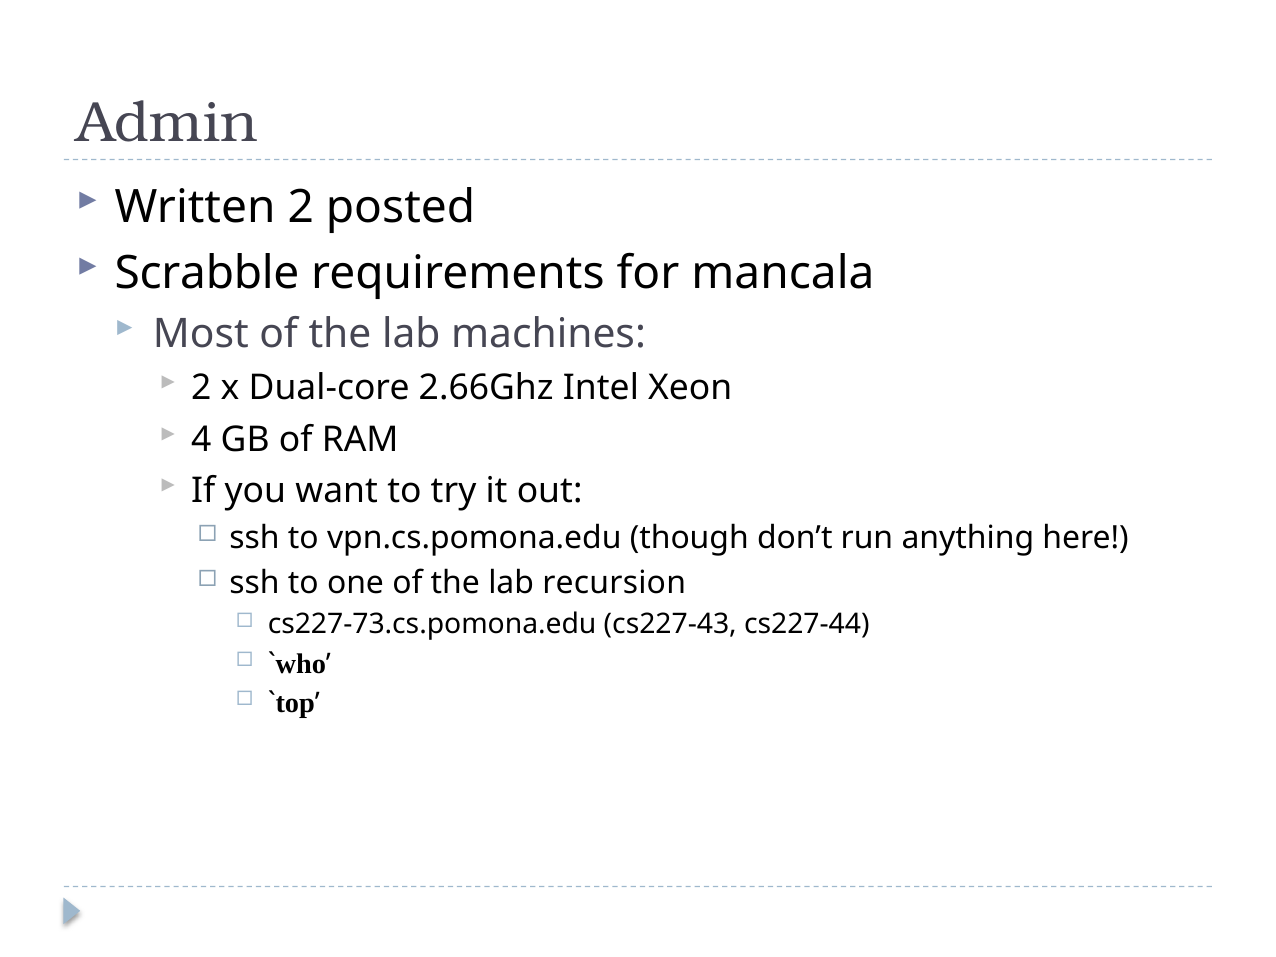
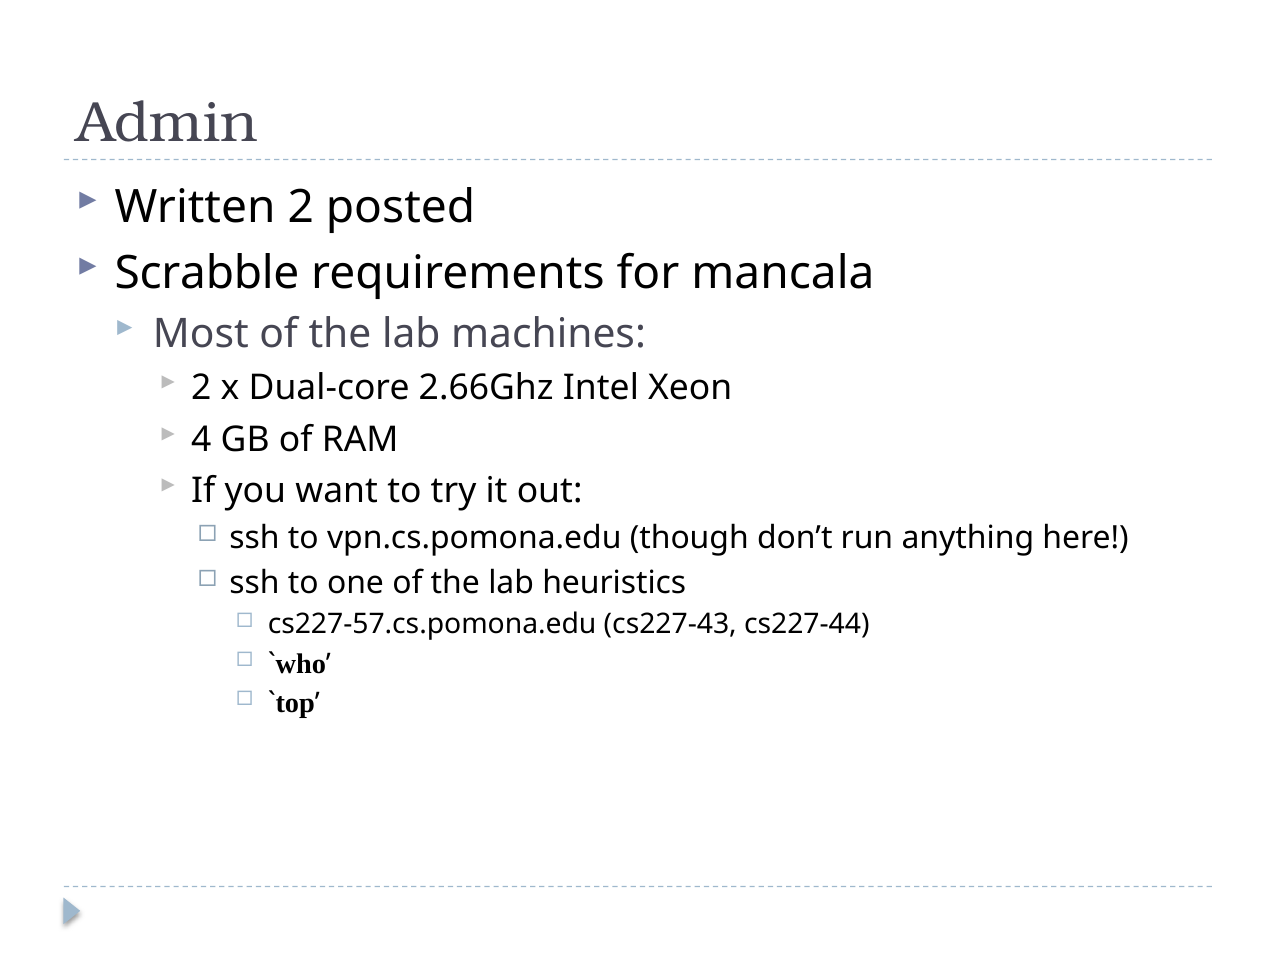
recursion: recursion -> heuristics (614, 583)
cs227-73.cs.pomona.edu: cs227-73.cs.pomona.edu -> cs227-57.cs.pomona.edu (432, 625)
